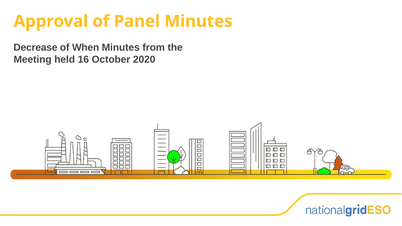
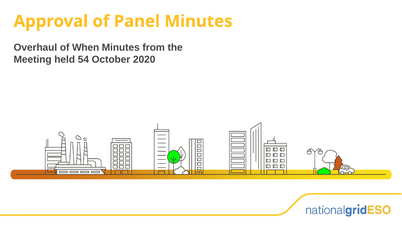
Decrease: Decrease -> Overhaul (35, 48)
16: 16 -> 54 (83, 60)
